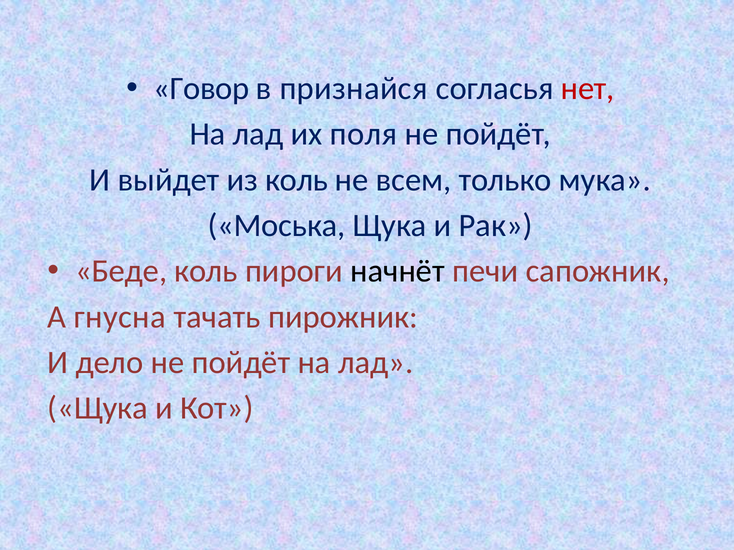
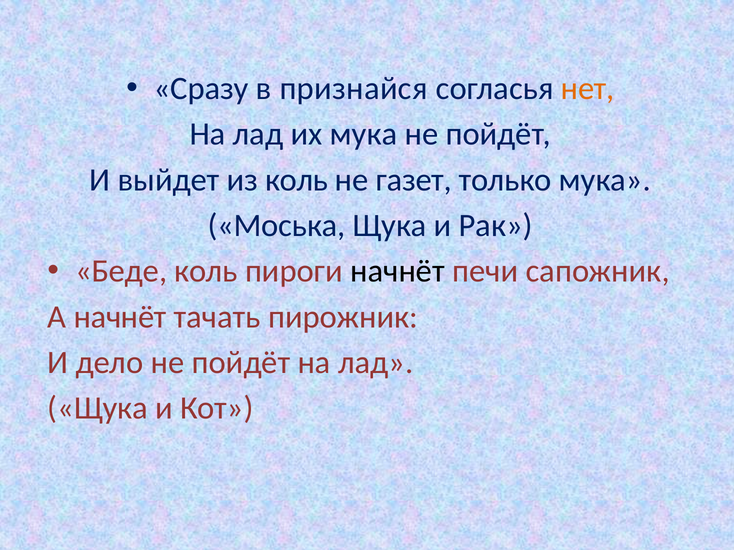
Говор: Говор -> Сразу (201, 89)
нет colour: red -> orange (588, 89)
их поля: поля -> мука (364, 134)
всем: всем -> газет (414, 180)
А гнусна: гнусна -> начнёт (120, 317)
